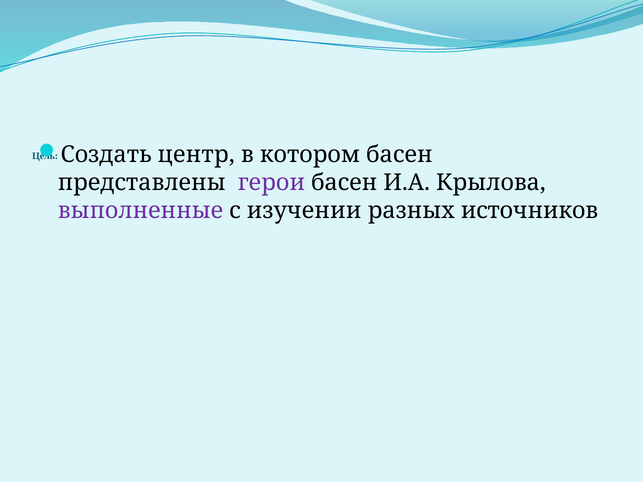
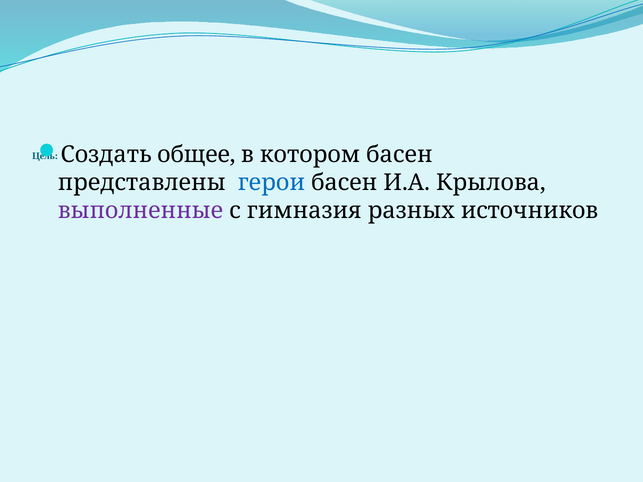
центр: центр -> общее (196, 155)
герои colour: purple -> blue (271, 183)
изучении: изучении -> гимназия (304, 211)
